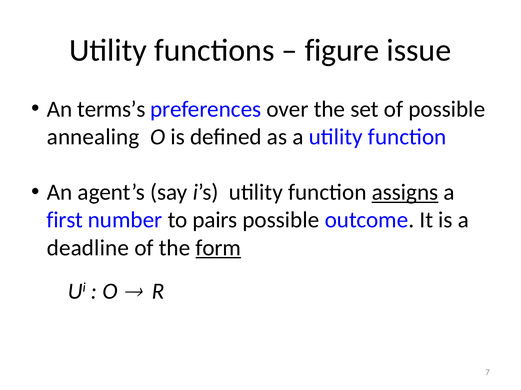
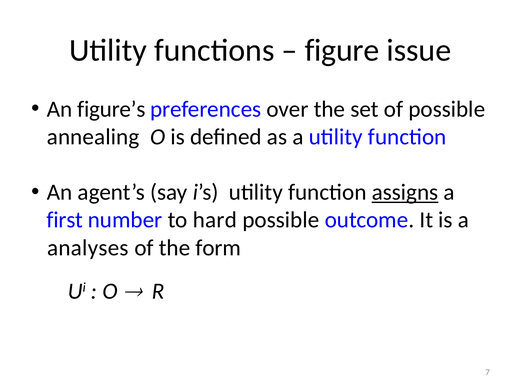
terms’s: terms’s -> figure’s (111, 109)
pairs: pairs -> hard (215, 220)
deadline: deadline -> analyses (88, 248)
form underline: present -> none (218, 248)
